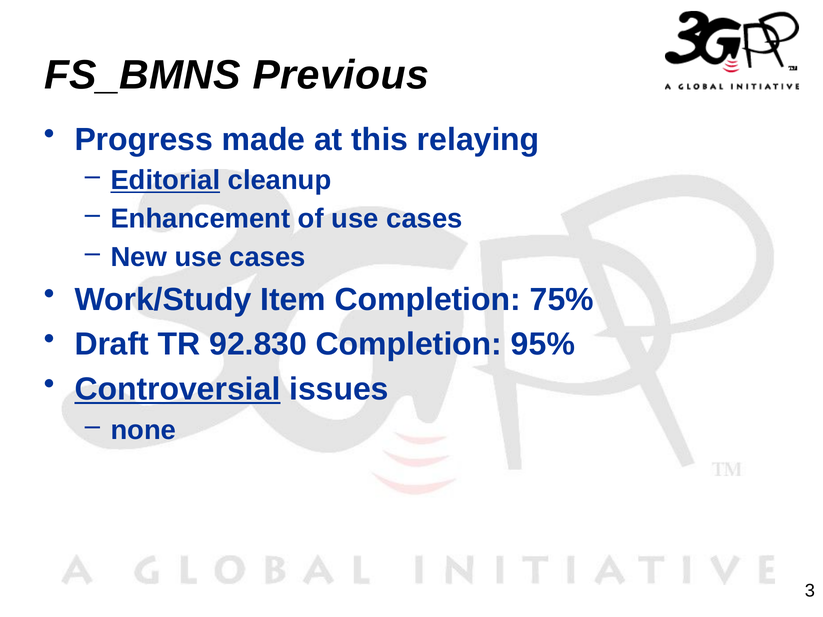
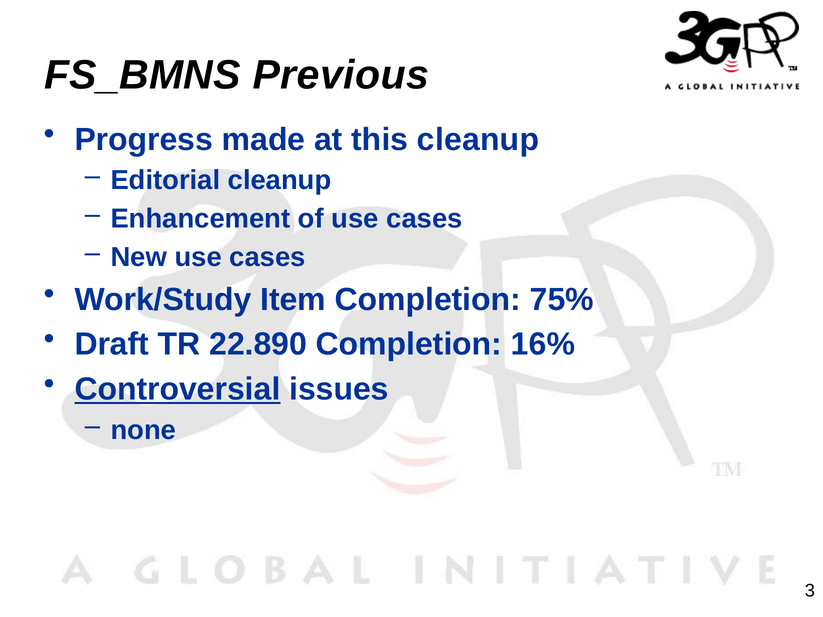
this relaying: relaying -> cleanup (478, 140)
Editorial underline: present -> none (165, 180)
92.830: 92.830 -> 22.890 (258, 344)
95%: 95% -> 16% (543, 344)
